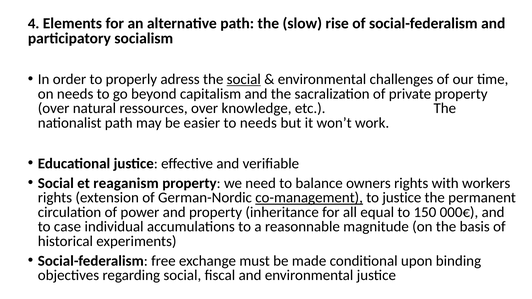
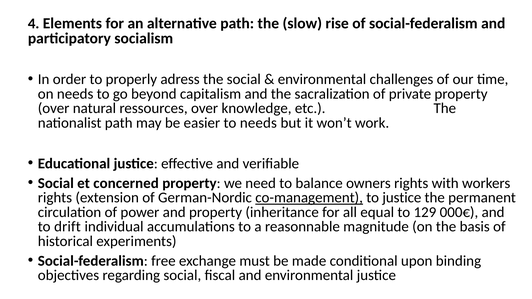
social underline: present -> none (244, 79)
reaganism: reaganism -> concerned (126, 183)
150: 150 -> 129 (425, 212)
case: case -> drift (67, 227)
